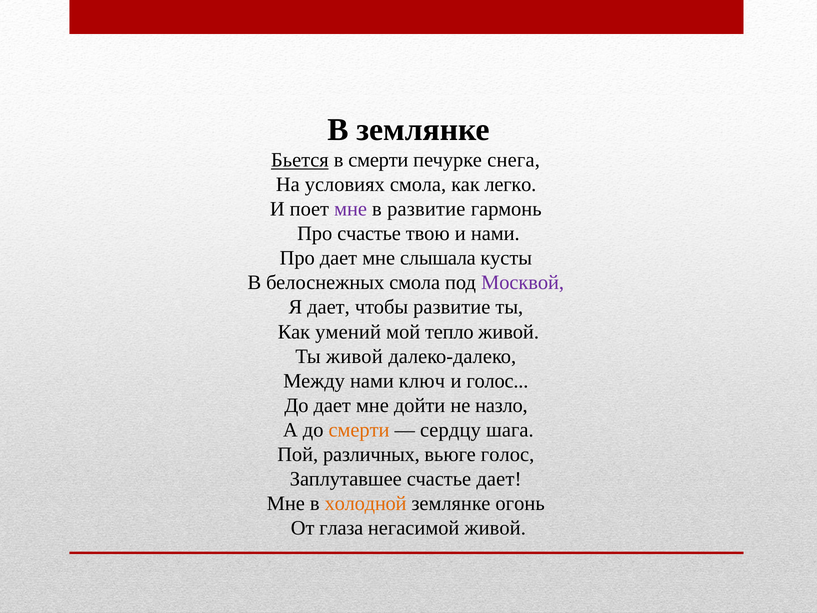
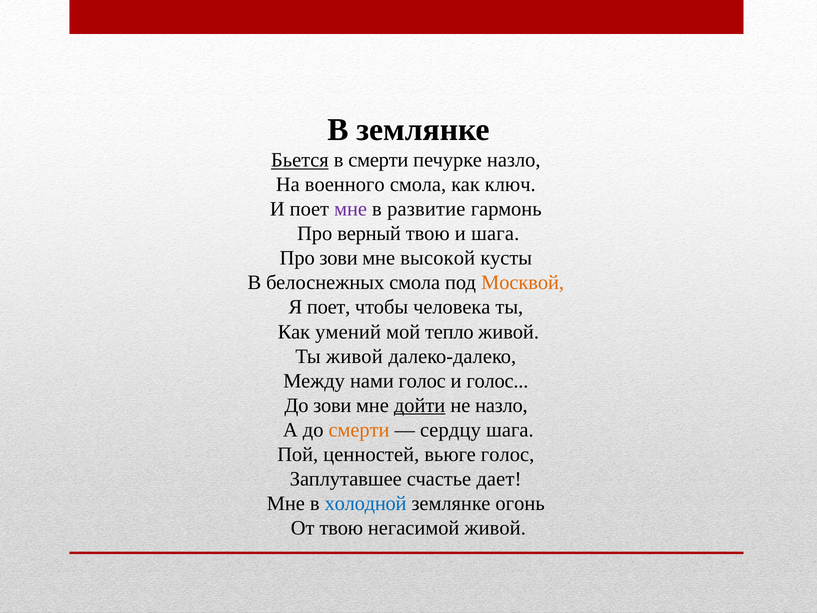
печурке снега: снега -> назло (514, 160)
условиях: условиях -> военного (345, 185)
легко: легко -> ключ (510, 185)
Про счастье: счастье -> верный (369, 234)
и нами: нами -> шага (495, 234)
Про дает: дает -> зови (339, 258)
слышала: слышала -> высокой (438, 258)
Москвой colour: purple -> orange (523, 283)
Я дает: дает -> поет (329, 307)
чтобы развитие: развитие -> человека (452, 307)
нами ключ: ключ -> голос (422, 381)
До дает: дает -> зови (332, 405)
дойти underline: none -> present (420, 405)
различных: различных -> ценностей (371, 454)
холодной colour: orange -> blue (366, 503)
От глаза: глаза -> твою (341, 528)
